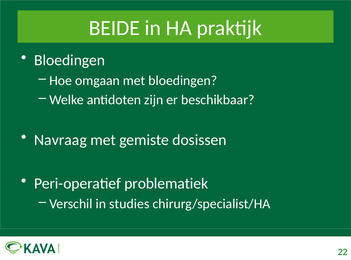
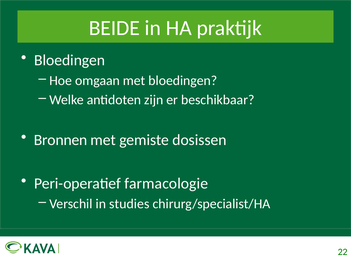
Navraag: Navraag -> Bronnen (61, 140)
problematiek: problematiek -> farmacologie (166, 184)
